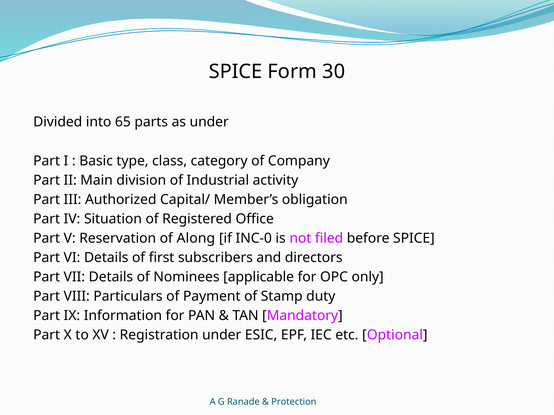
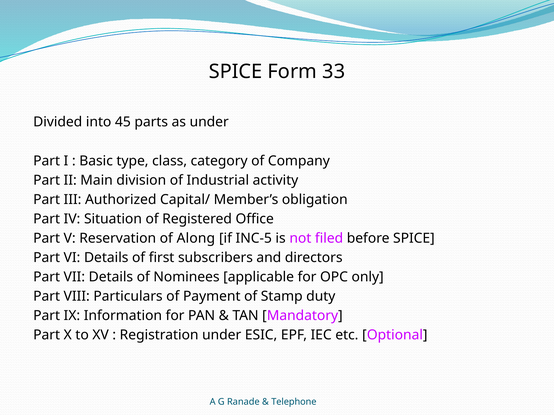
30: 30 -> 33 (334, 72)
65: 65 -> 45 (123, 122)
INC-0: INC-0 -> INC-5 (254, 239)
Protection: Protection -> Telephone (294, 402)
